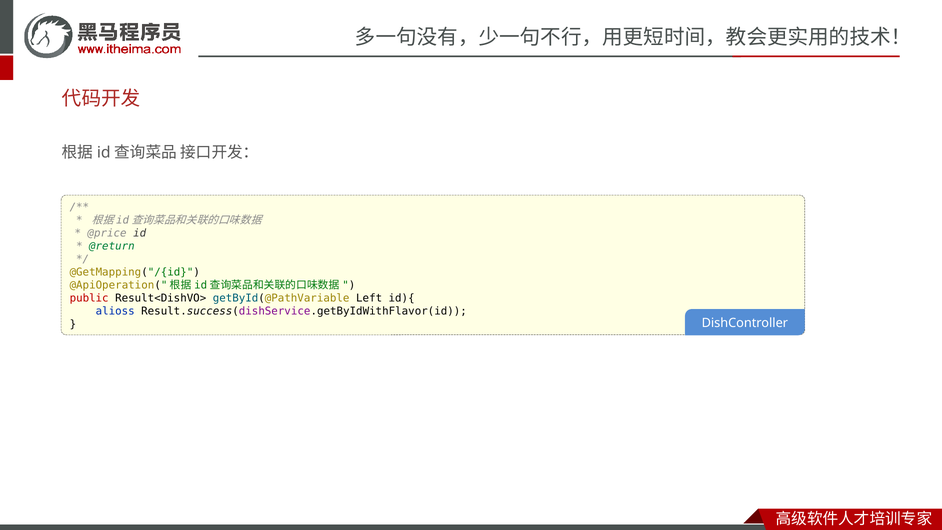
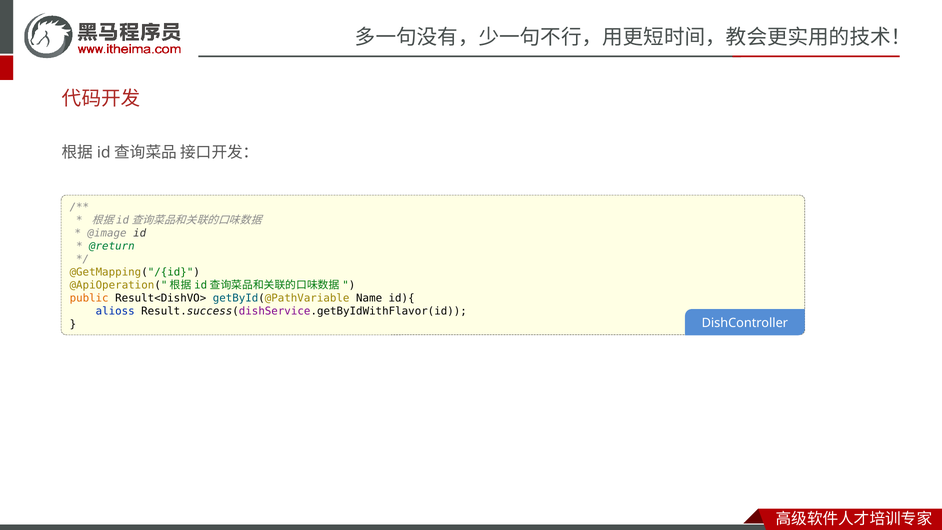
@price: @price -> @image (107, 233)
public colour: red -> orange (89, 298)
Left: Left -> Name (369, 298)
